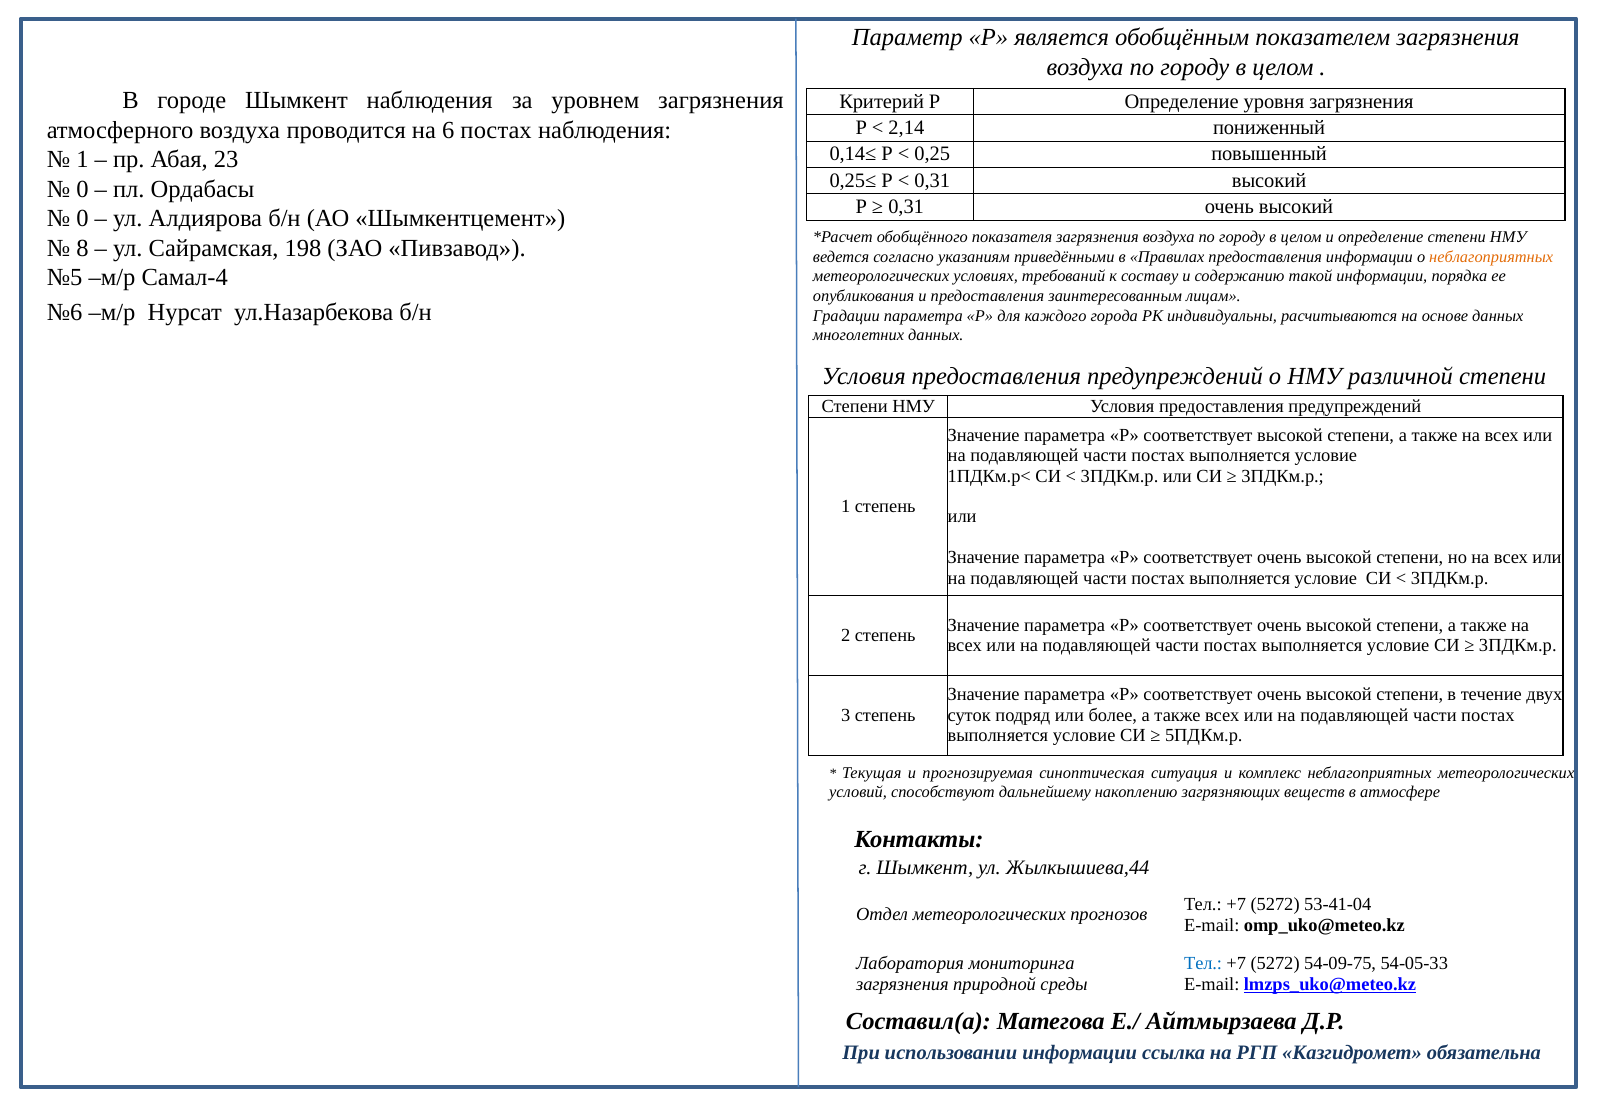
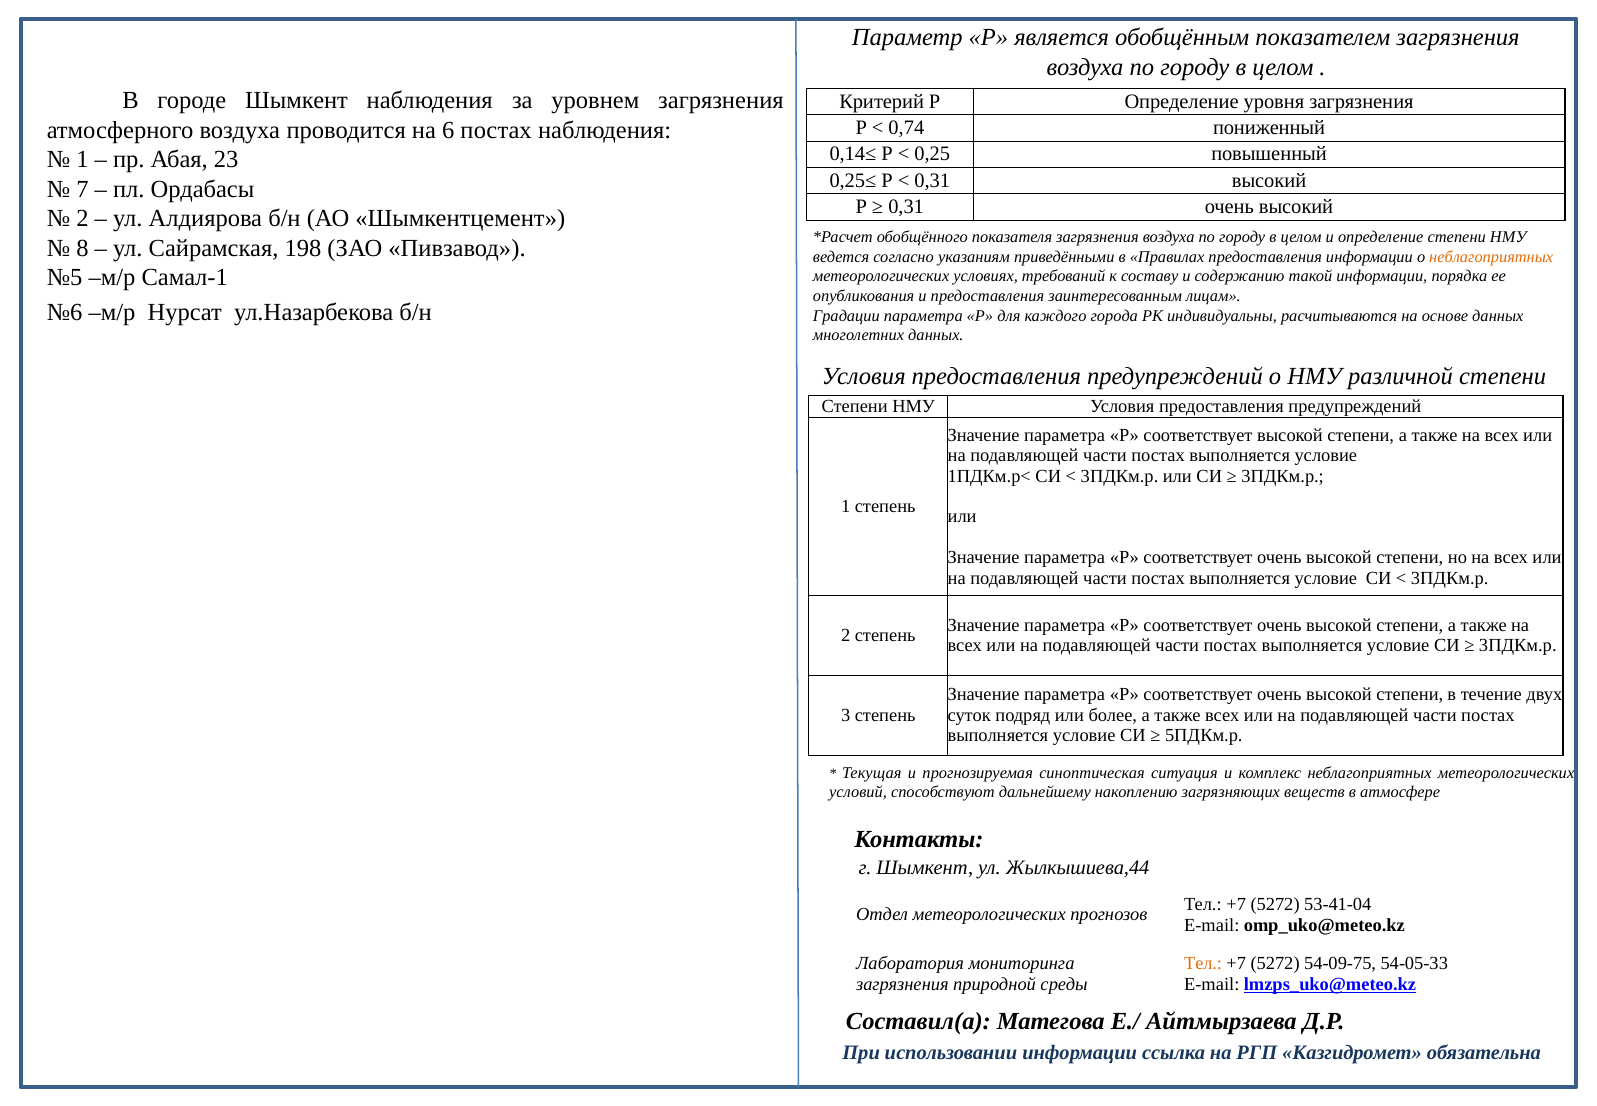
2,14: 2,14 -> 0,74 (906, 128)
0: 0 -> 7 (82, 189)
0: 0 -> 2 (82, 218)
Самал-4: Самал-4 -> Самал-1 (185, 277)
Тел colour: blue -> orange (1203, 963)
